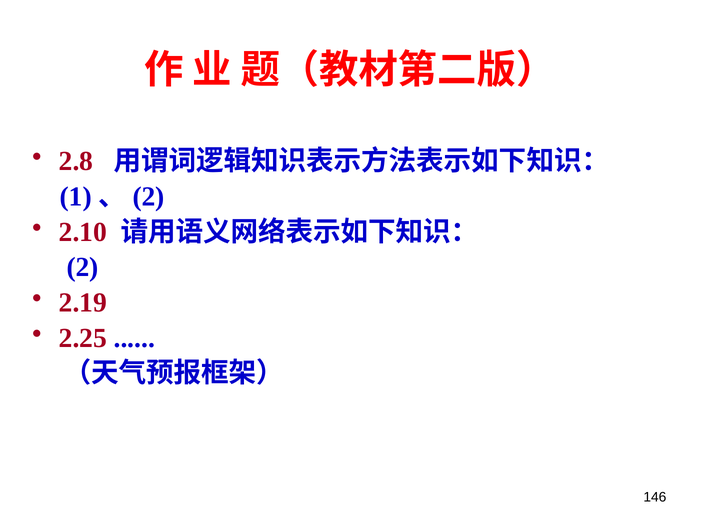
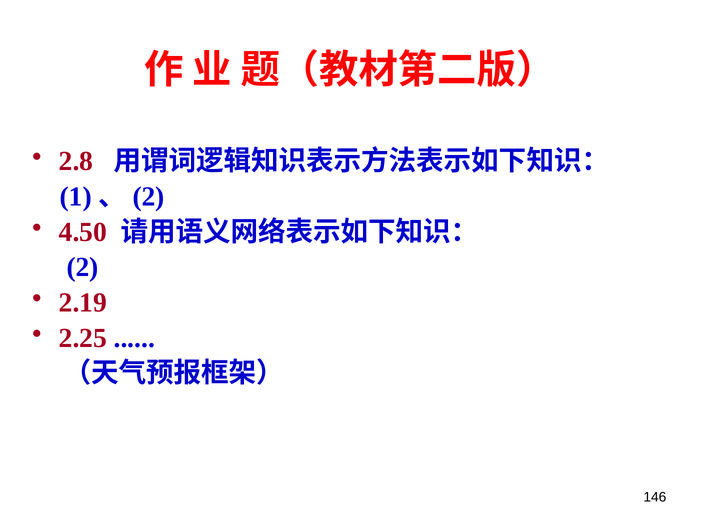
2.10: 2.10 -> 4.50 (83, 232)
